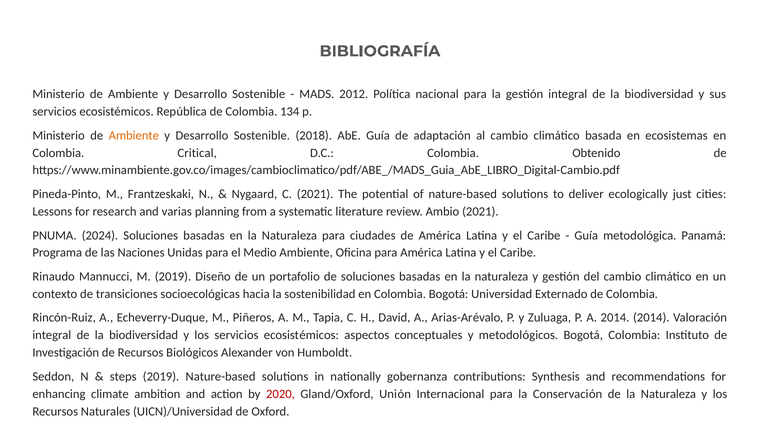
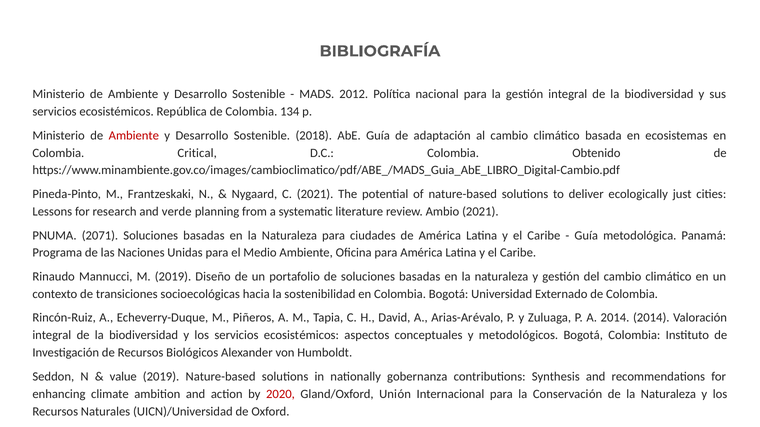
Ambiente colour: orange -> red (134, 136)
varias: varias -> verde (177, 212)
2024: 2024 -> 2071 (100, 236)
steps: steps -> value (123, 377)
